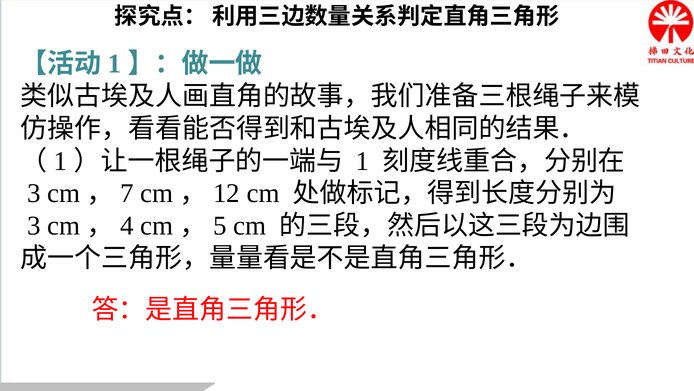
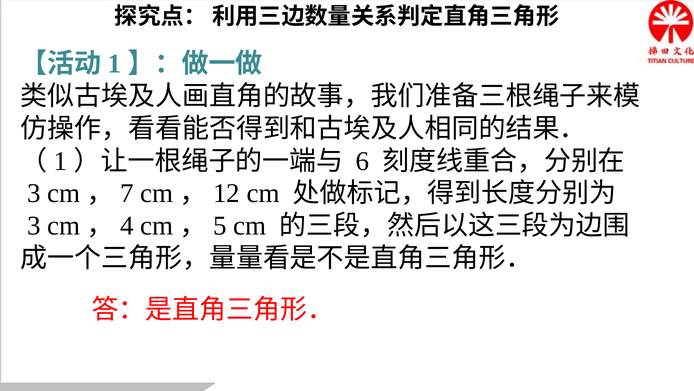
1: 1 -> 6 (363, 161)
